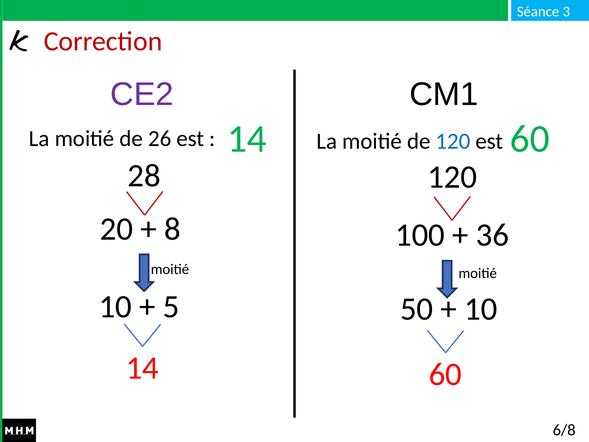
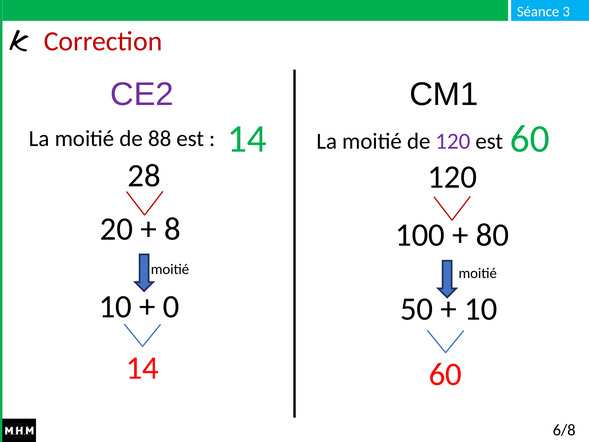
26: 26 -> 88 (160, 138)
120 colour: blue -> purple (453, 141)
36: 36 -> 80 (492, 235)
5: 5 -> 0 (171, 307)
